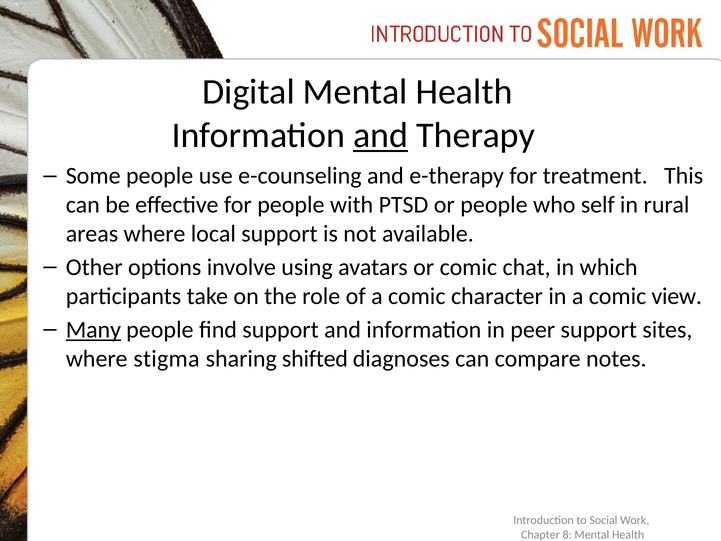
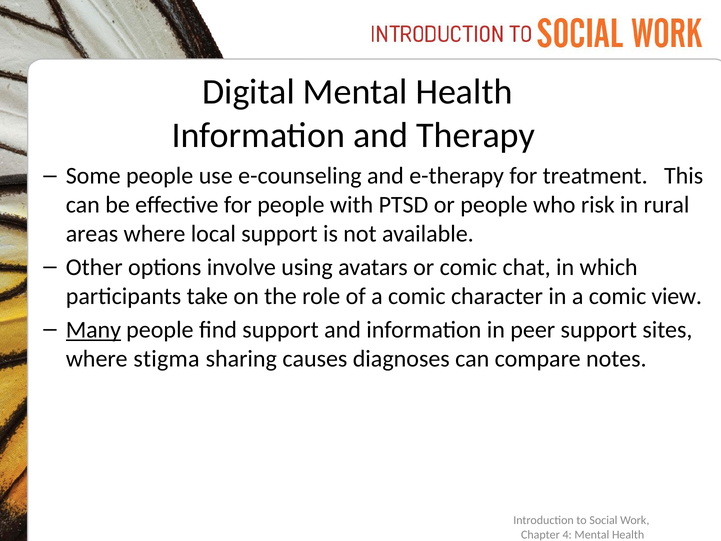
and underline: present -> none (381, 135)
self: self -> risk (598, 205)
shifted: shifted -> causes (315, 359)
8: 8 -> 4 (567, 534)
